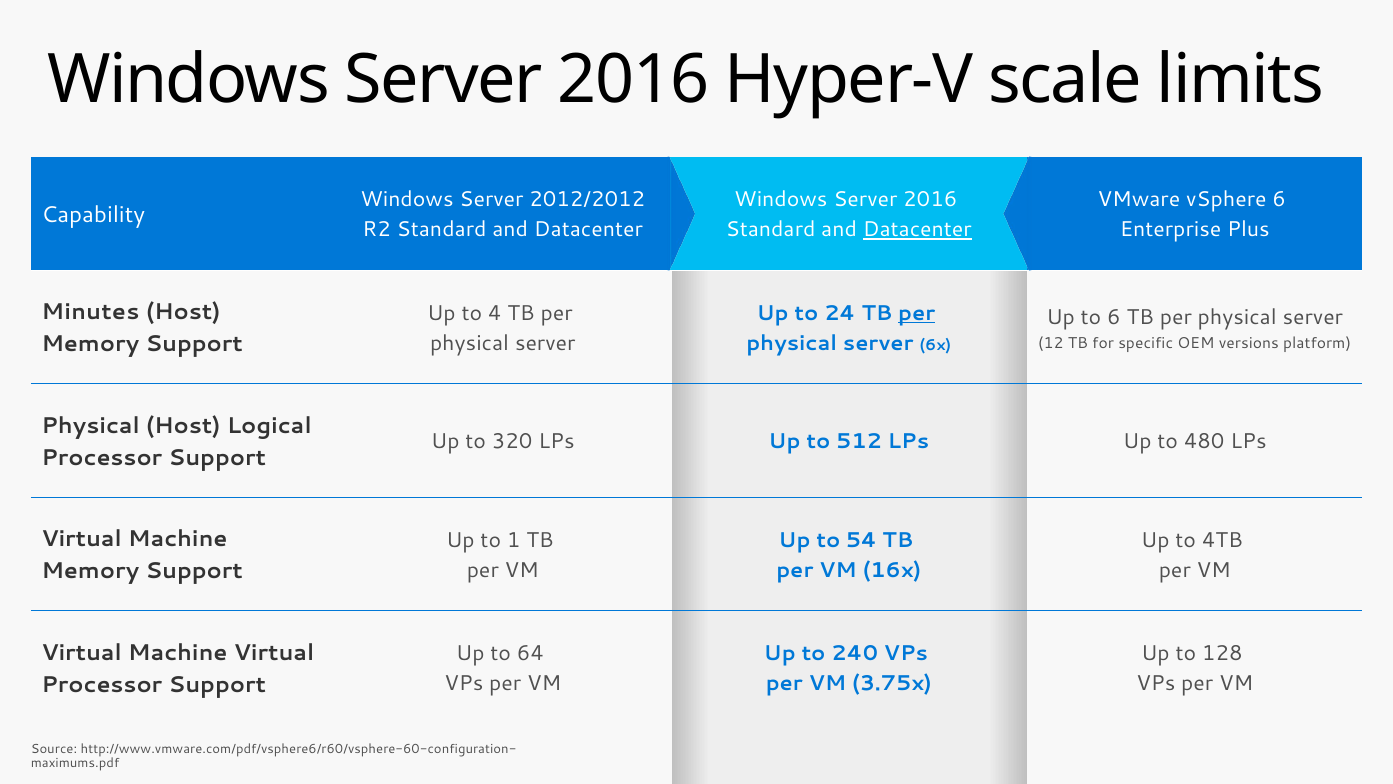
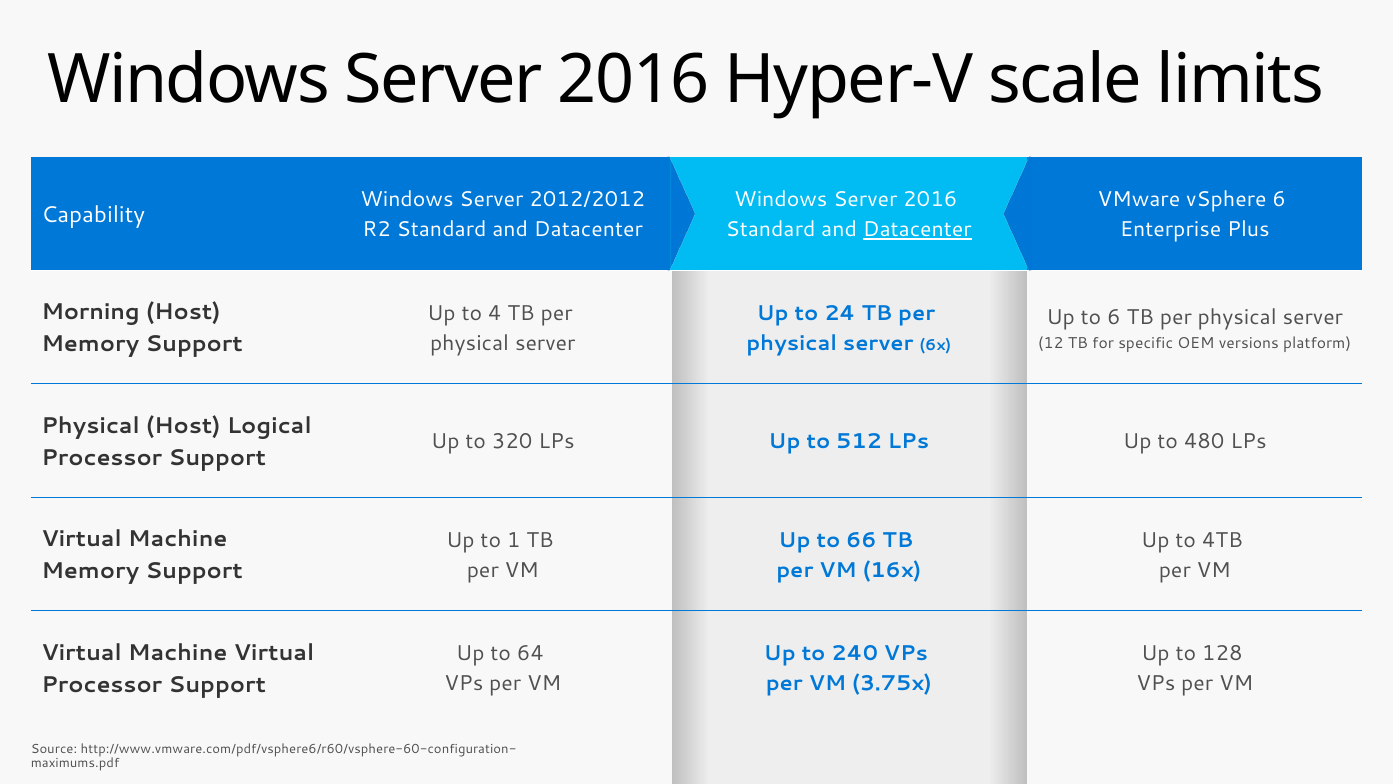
Minutes: Minutes -> Morning (91, 312)
per underline: present -> none (917, 313)
54: 54 -> 66 (861, 540)
